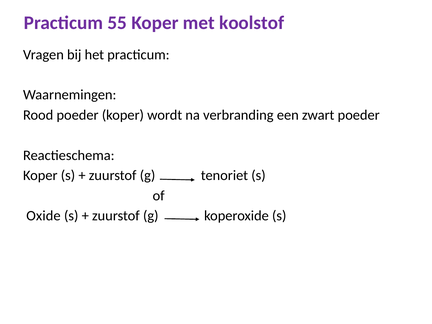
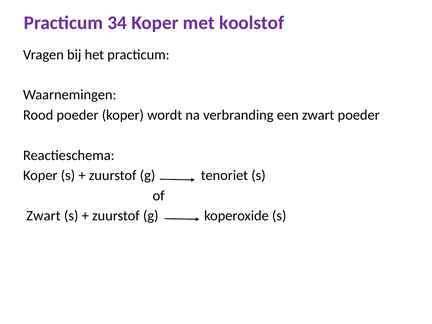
55: 55 -> 34 (117, 23)
Oxide: Oxide -> Zwart (43, 216)
